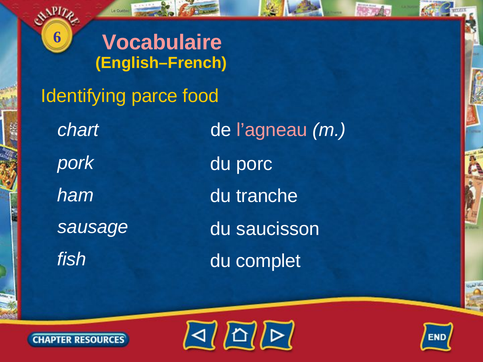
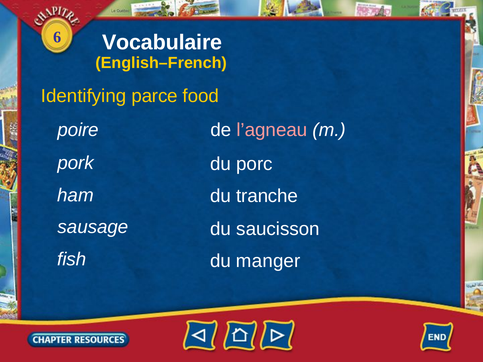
Vocabulaire colour: pink -> white (162, 43)
chart: chart -> poire (78, 130)
complet: complet -> manger (268, 261)
